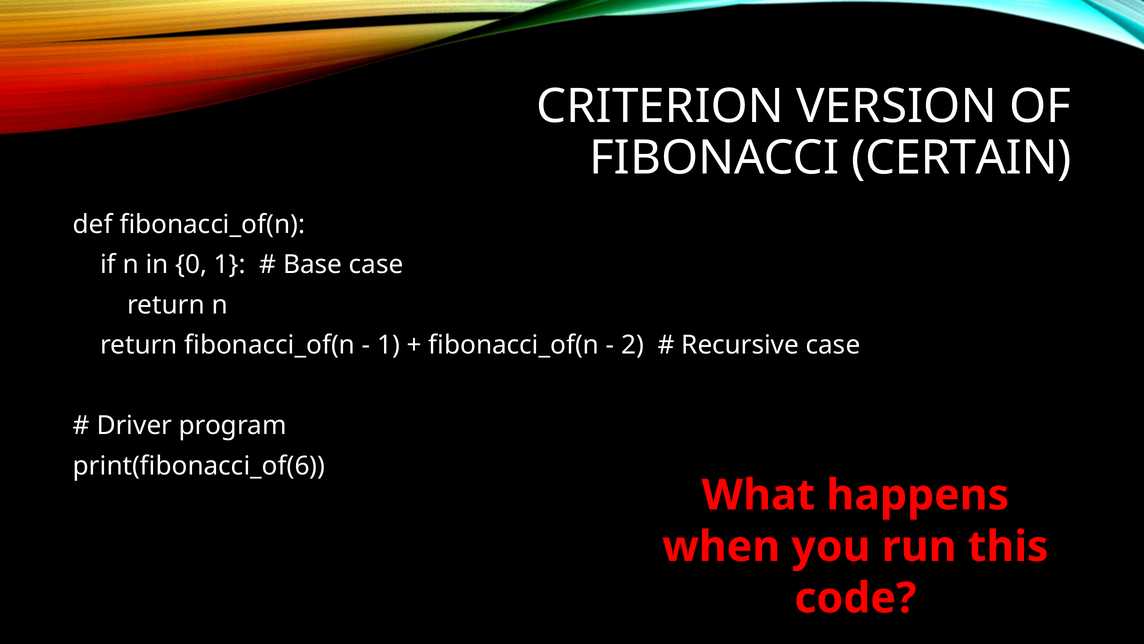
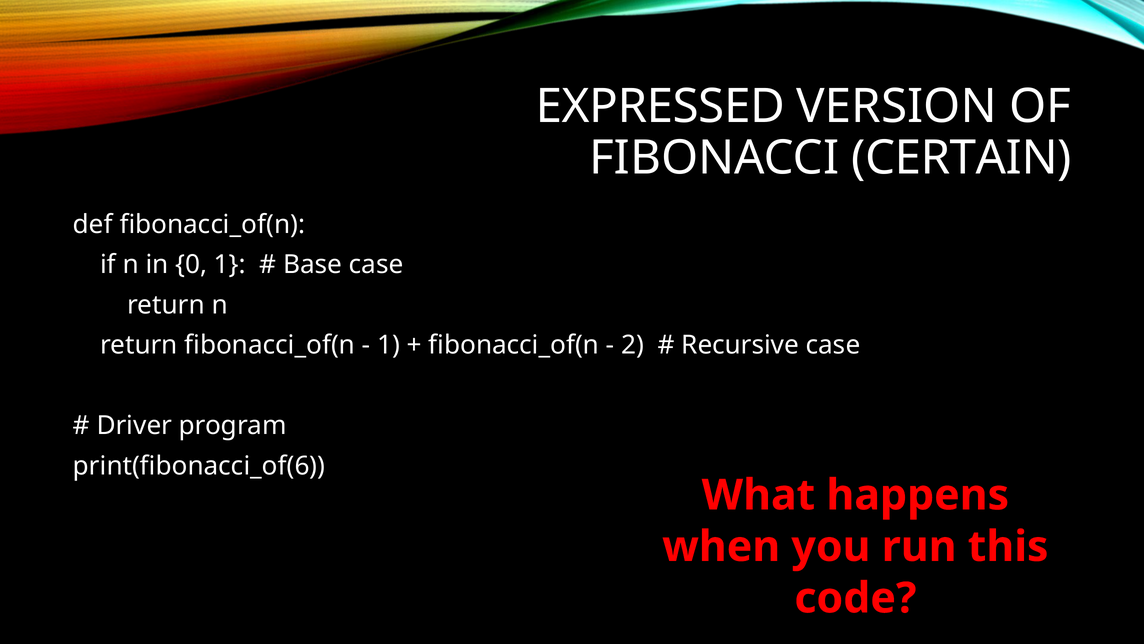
CRITERION: CRITERION -> EXPRESSED (660, 106)
